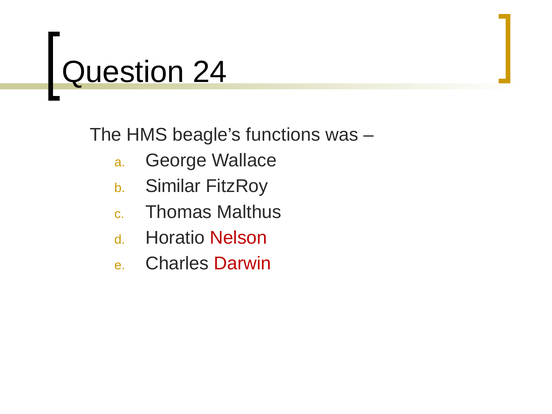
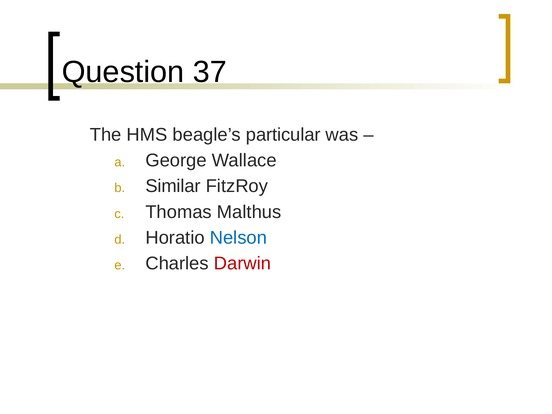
24: 24 -> 37 (210, 72)
functions: functions -> particular (283, 135)
Nelson colour: red -> blue (238, 238)
